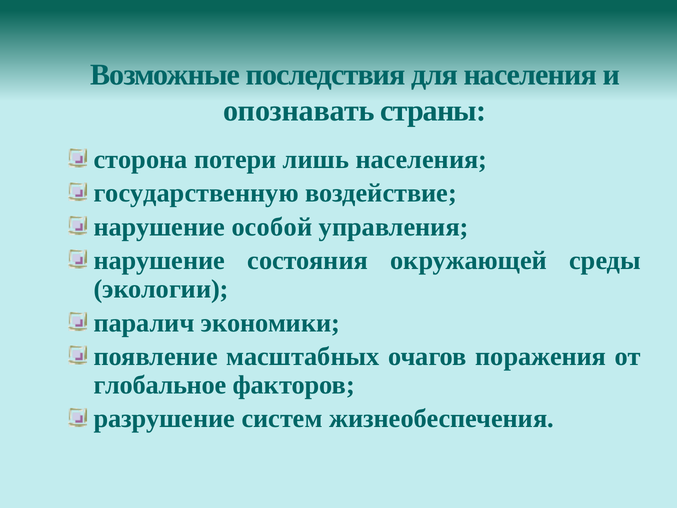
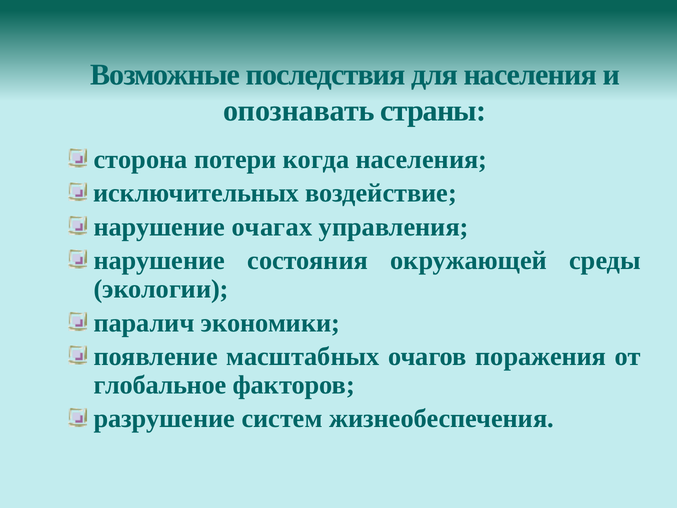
лишь: лишь -> когда (316, 159)
государственную: государственную -> исключительных (196, 193)
особой: особой -> очагах (272, 227)
